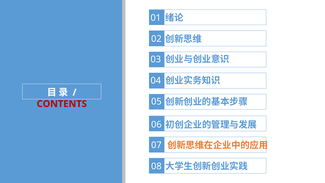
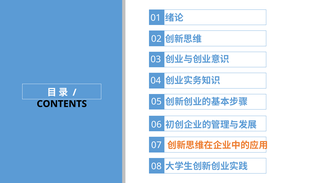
CONTENTS colour: red -> black (62, 104)
